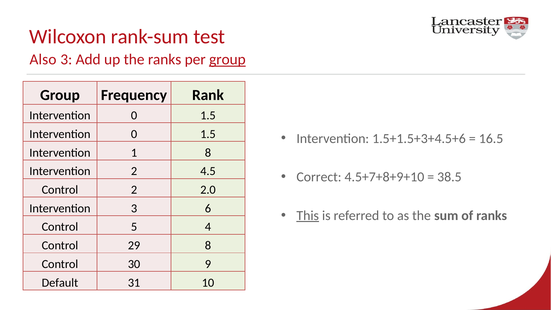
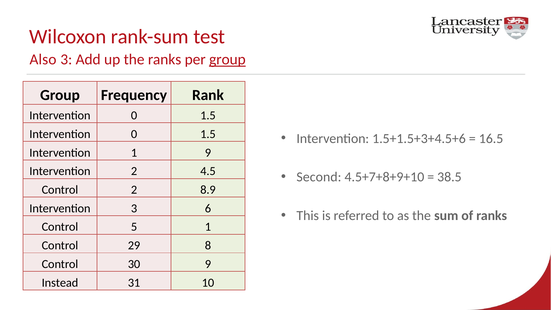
1 8: 8 -> 9 (208, 153)
Correct: Correct -> Second (319, 177)
2.0: 2.0 -> 8.9 (208, 190)
This underline: present -> none (308, 216)
5 4: 4 -> 1 (208, 227)
Default: Default -> Instead (60, 283)
